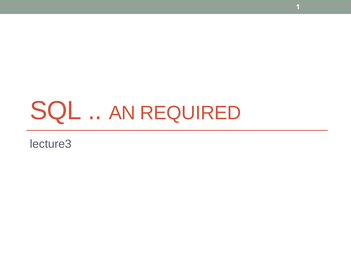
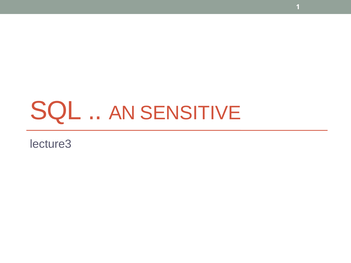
REQUIRED: REQUIRED -> SENSITIVE (190, 113)
